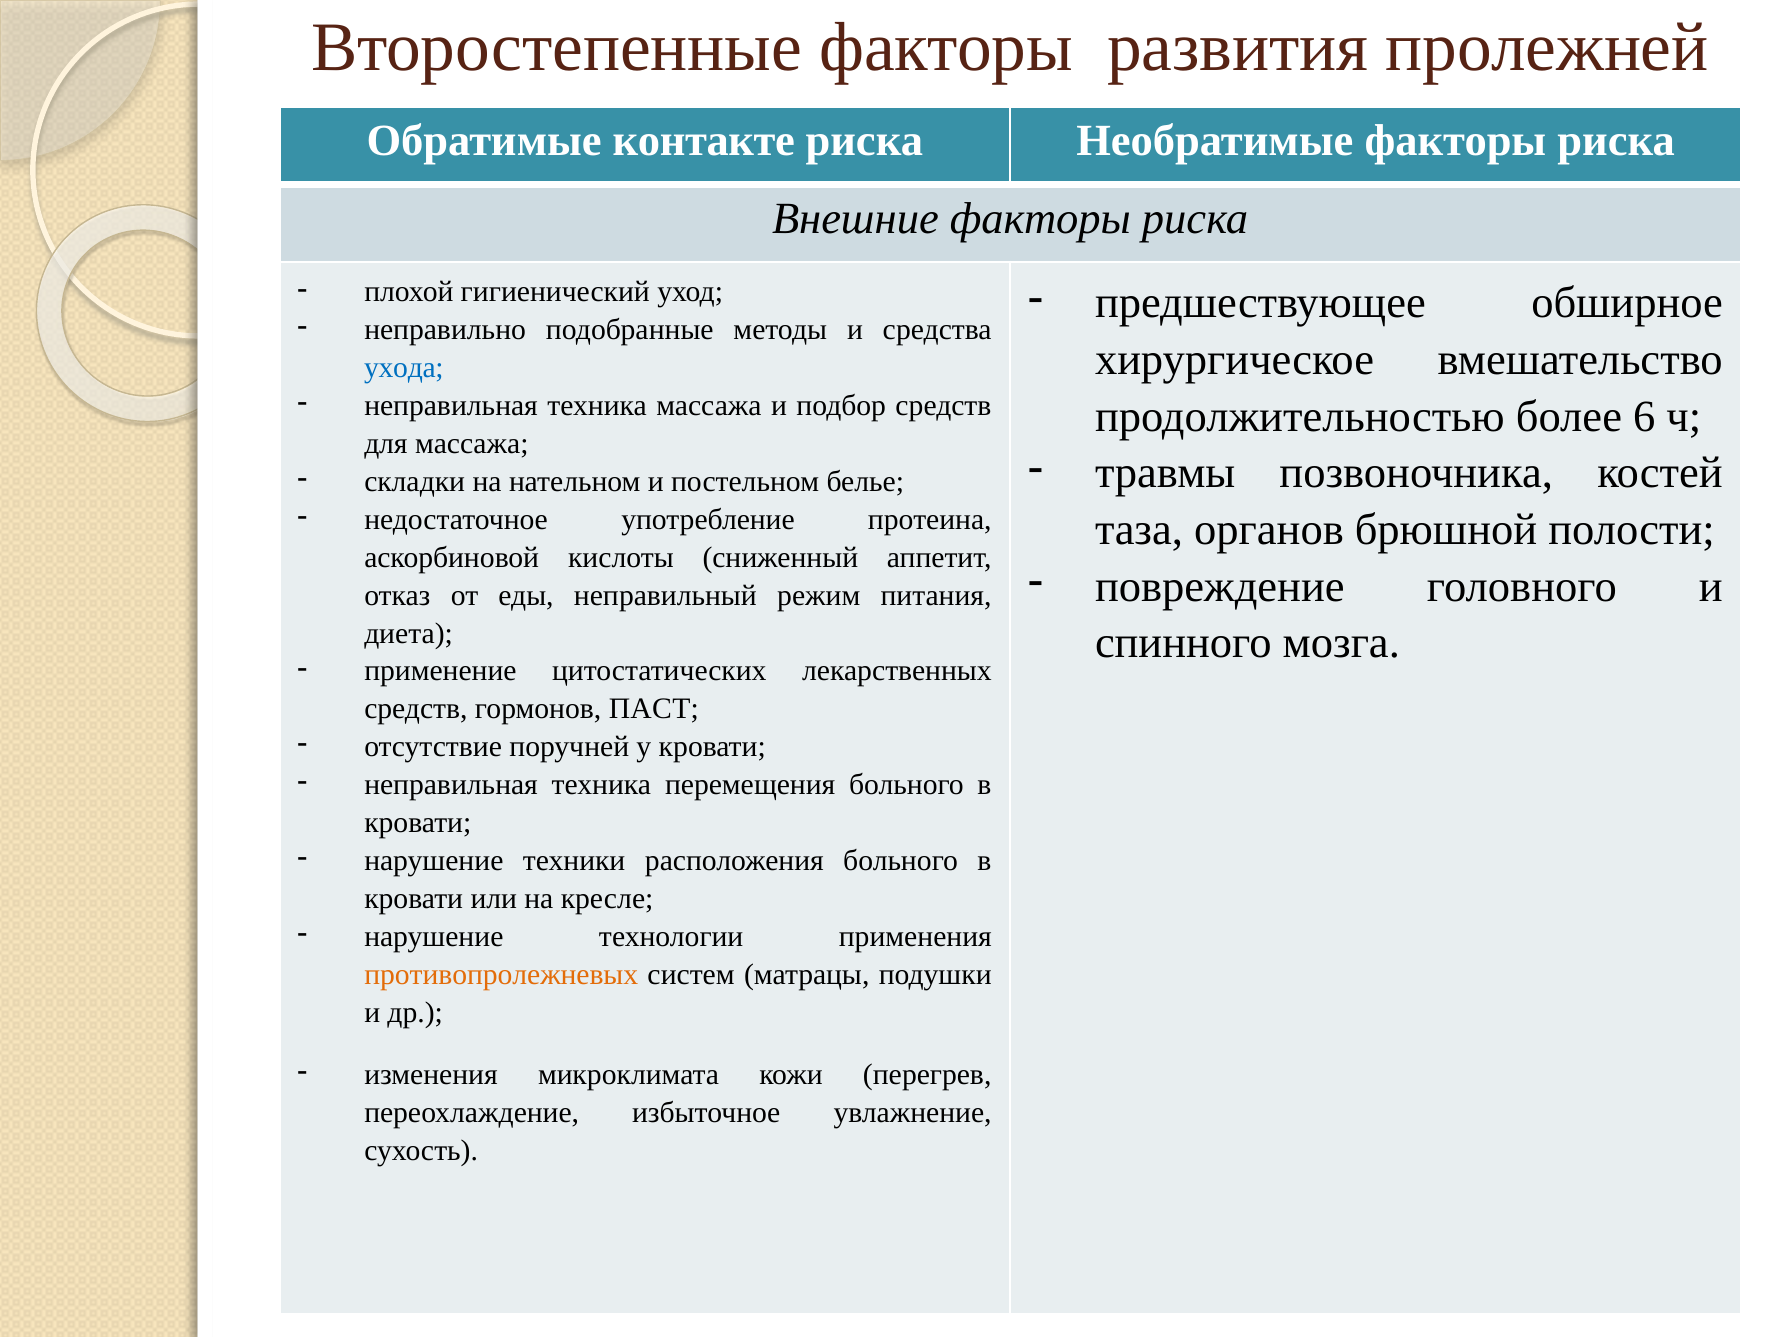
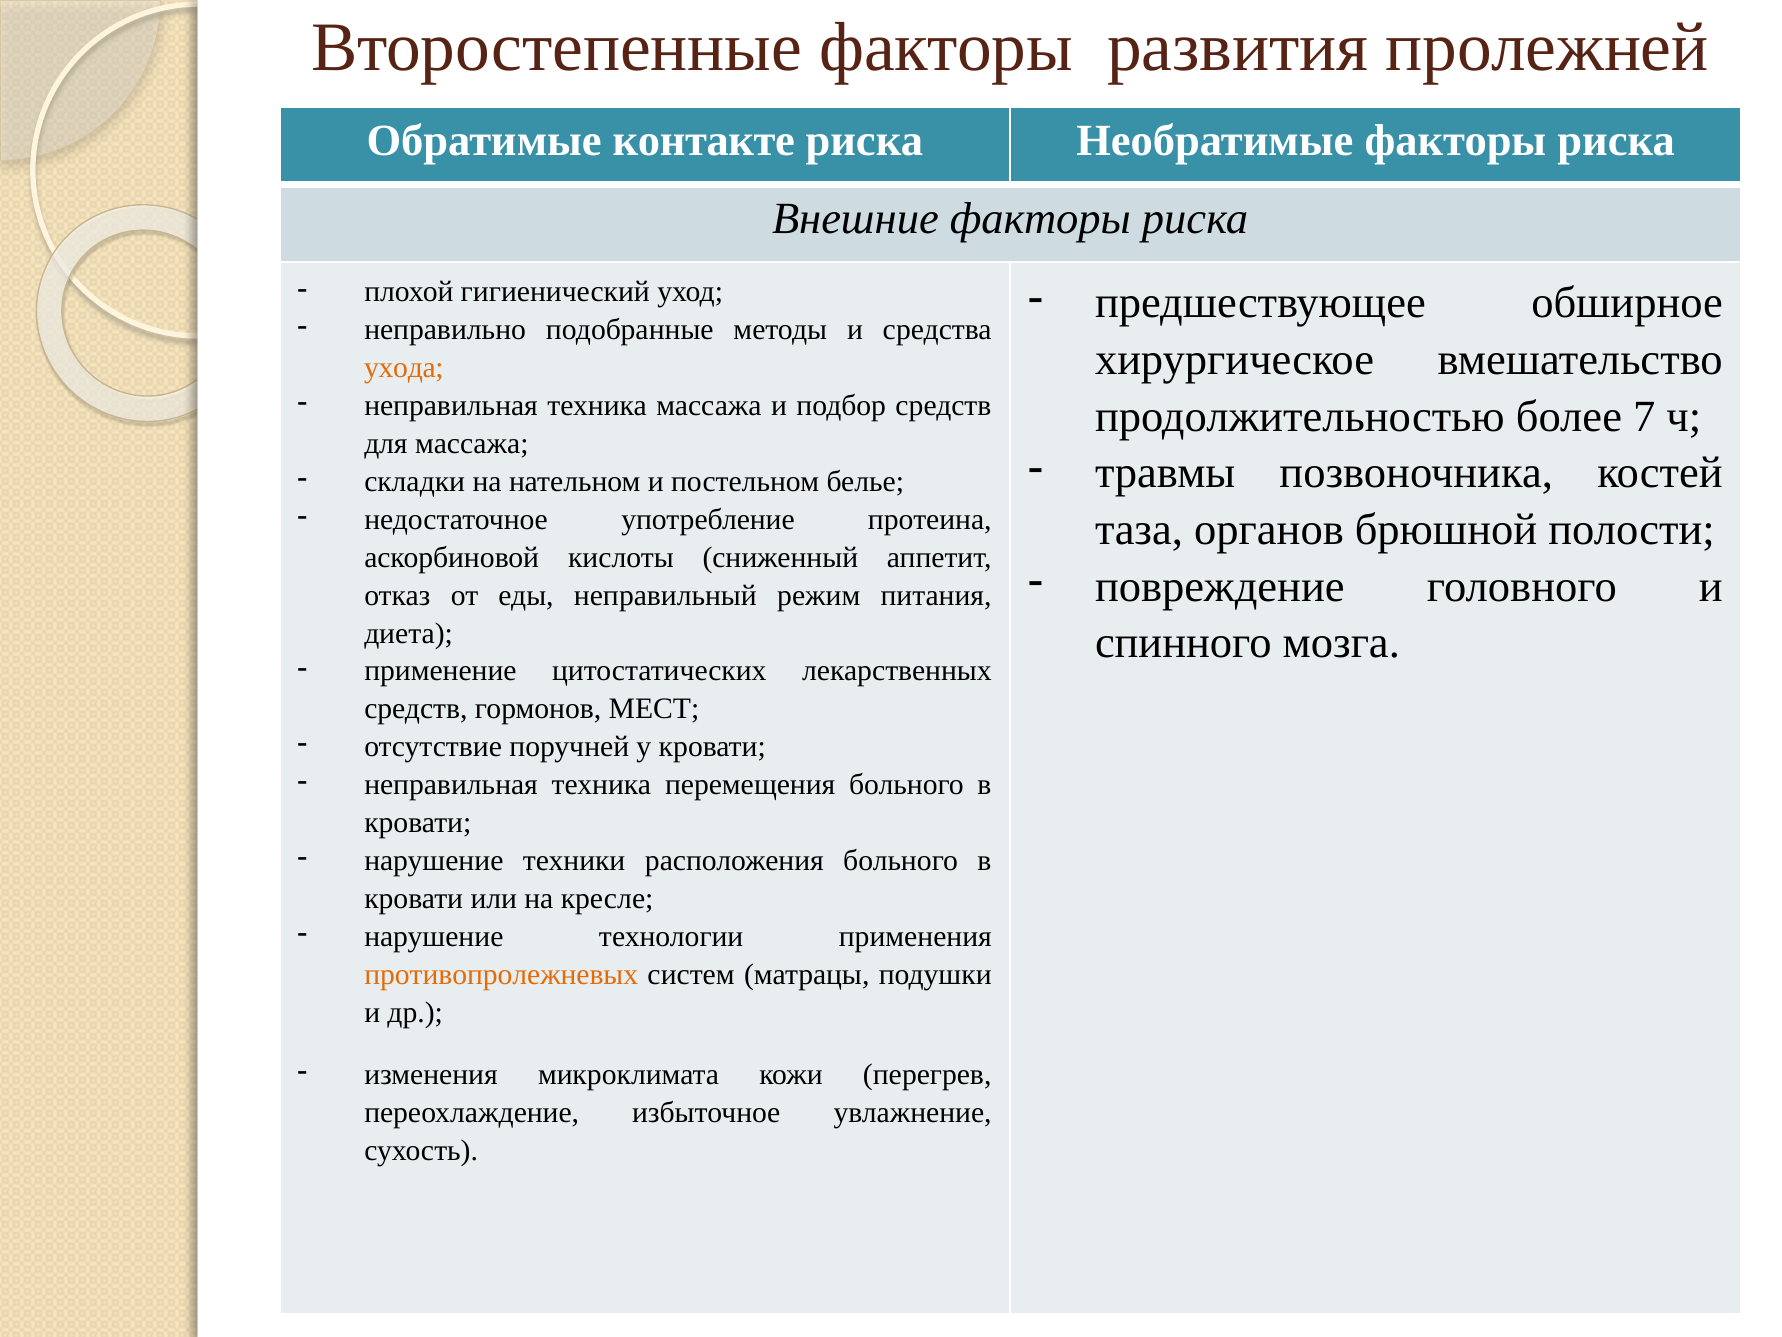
ухода colour: blue -> orange (404, 368)
6: 6 -> 7 (1644, 416)
ПАСТ: ПАСТ -> МЕСТ (654, 709)
